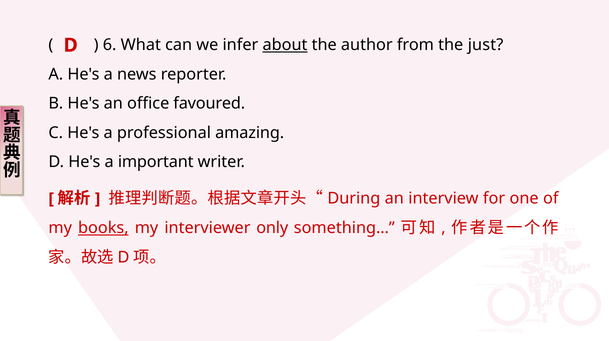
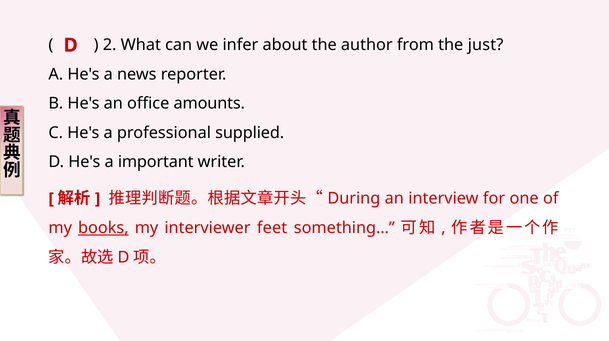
6: 6 -> 2 (110, 45)
about underline: present -> none (285, 45)
favoured: favoured -> amounts (209, 104)
amazing: amazing -> supplied (250, 133)
only: only -> feet (272, 228)
